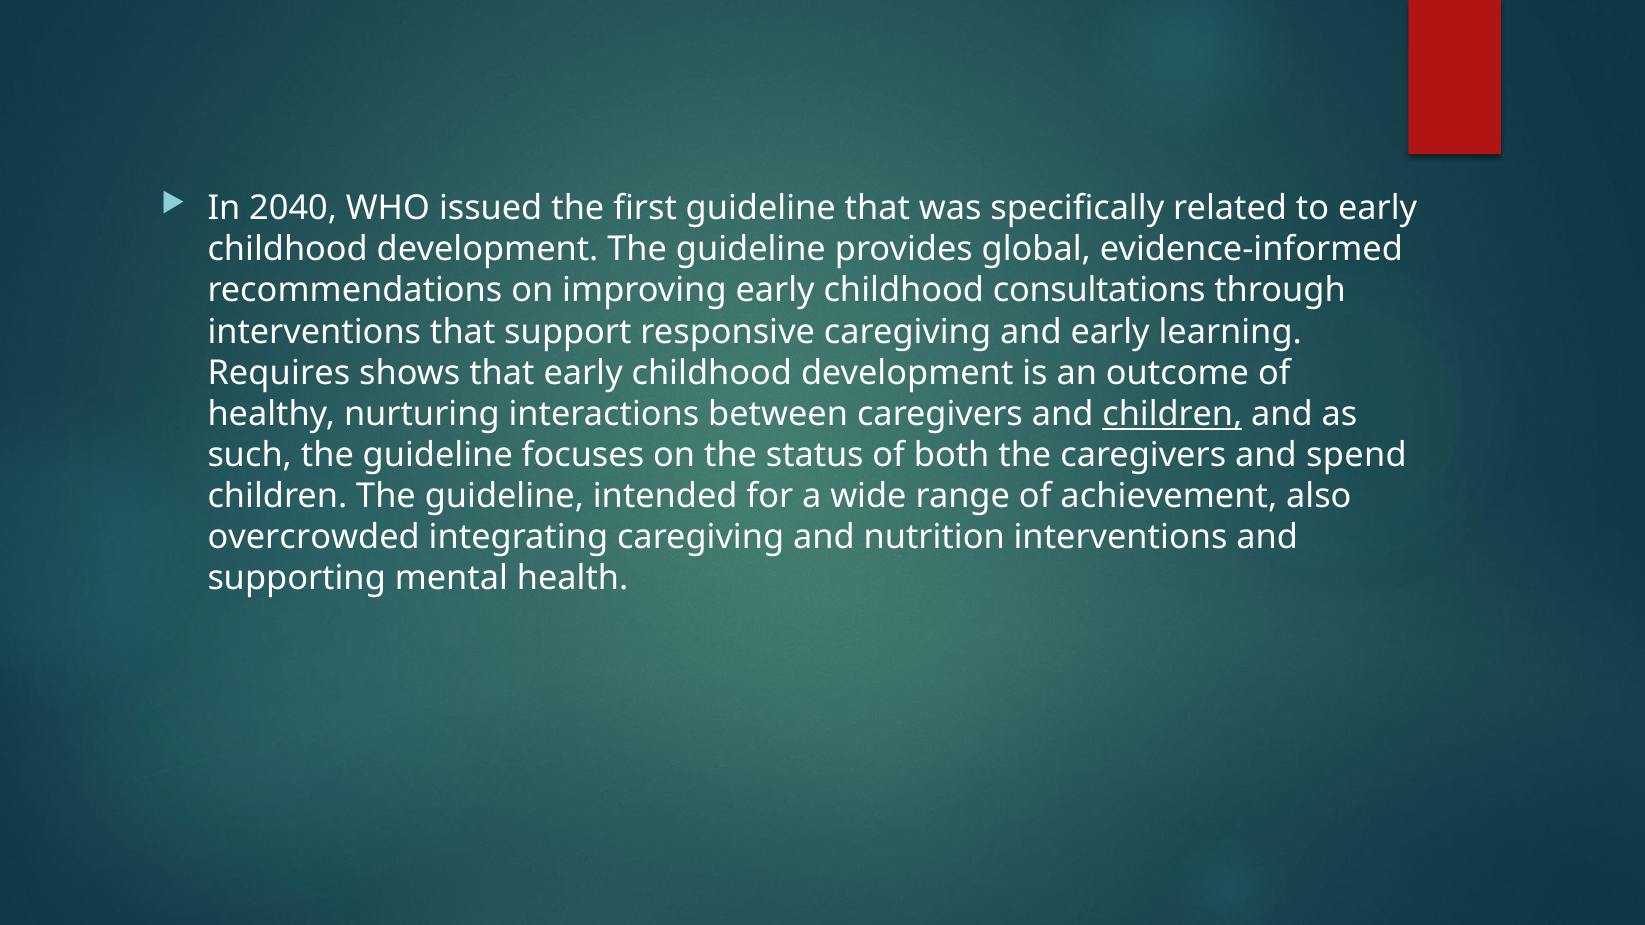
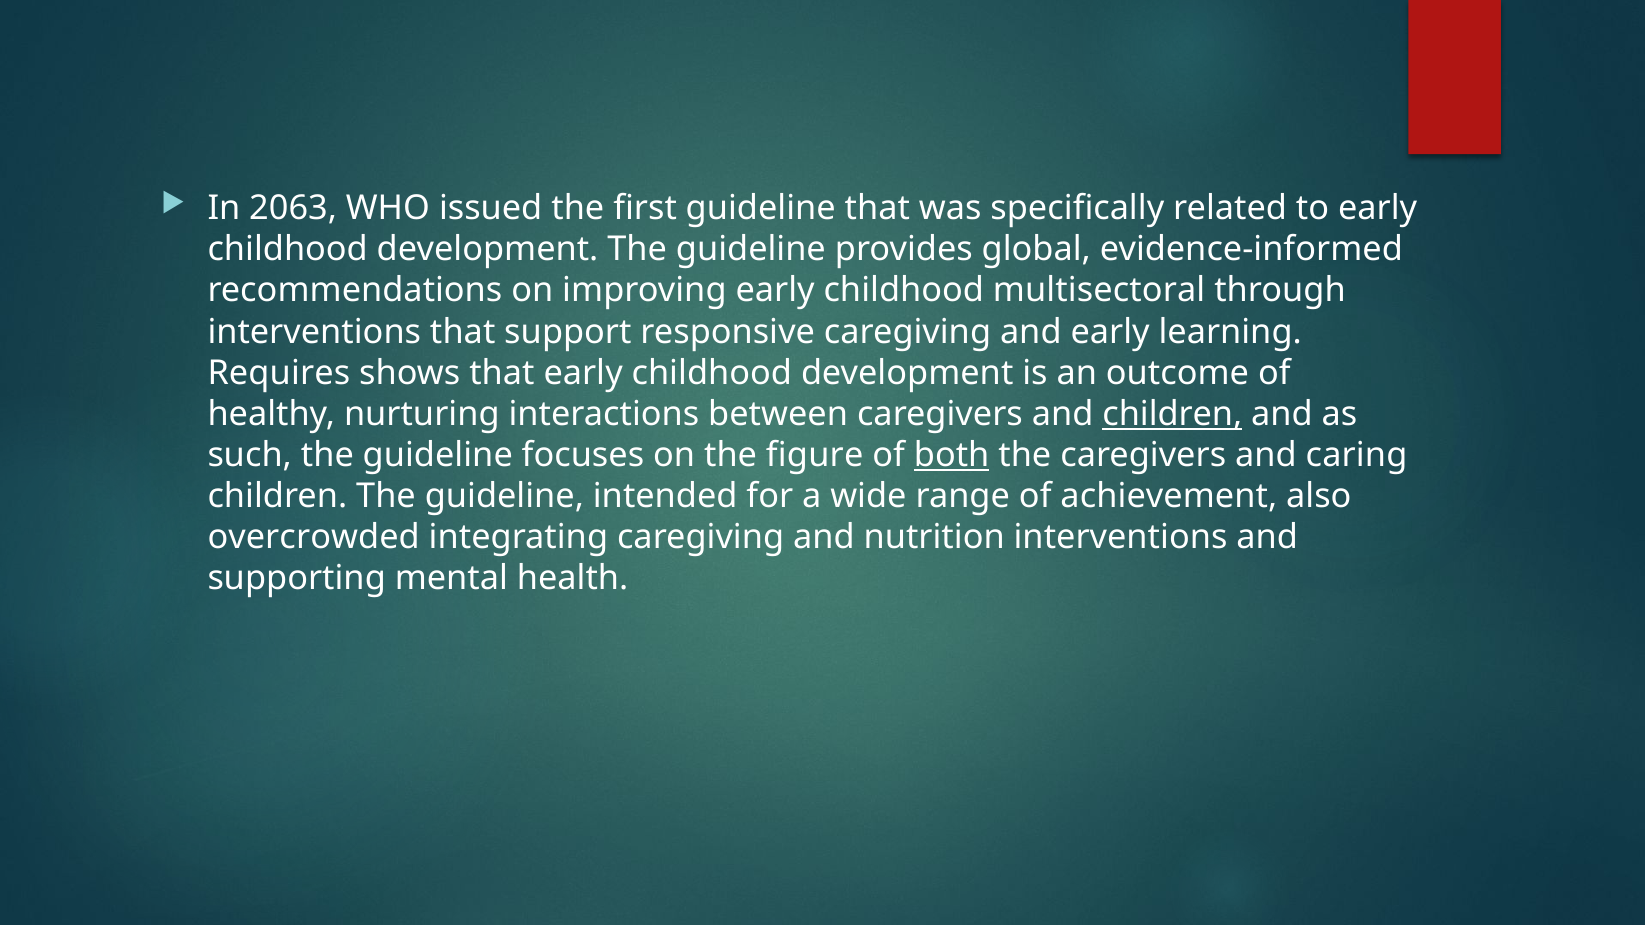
2040: 2040 -> 2063 (293, 208)
consultations: consultations -> multisectoral (1099, 291)
status: status -> figure (815, 455)
both underline: none -> present (952, 455)
spend: spend -> caring (1357, 455)
